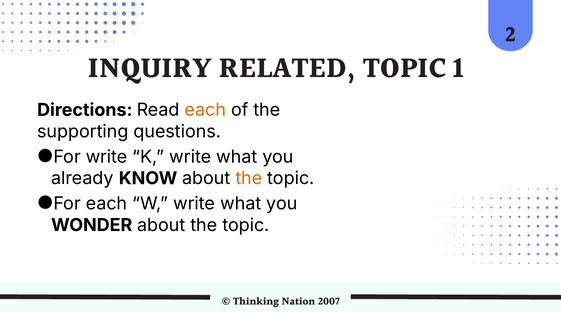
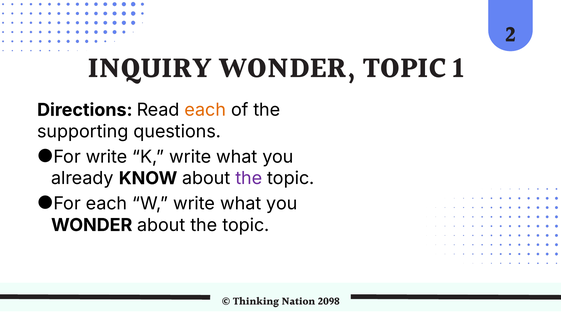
INQUIRY RELATED: RELATED -> WONDER (287, 69)
the colour: orange -> purple (249, 179)
2007: 2007 -> 2098 (329, 302)
